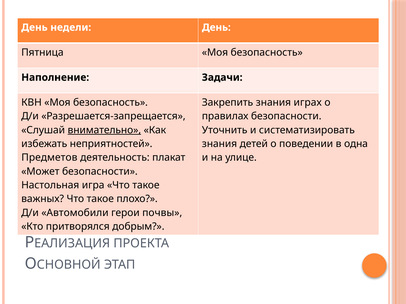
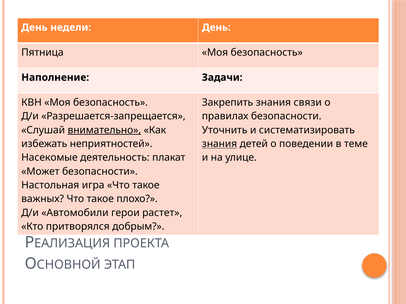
играх: играх -> связи (308, 103)
знания underline: none -> present (219, 144)
одна: одна -> теме (356, 144)
Предметов: Предметов -> Насекомые (49, 158)
почвы: почвы -> растет (162, 213)
